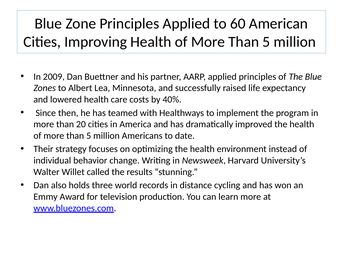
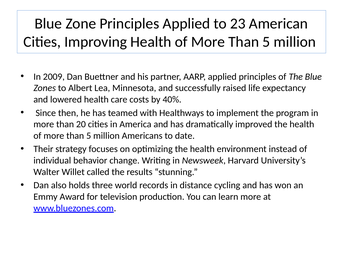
60: 60 -> 23 (238, 24)
